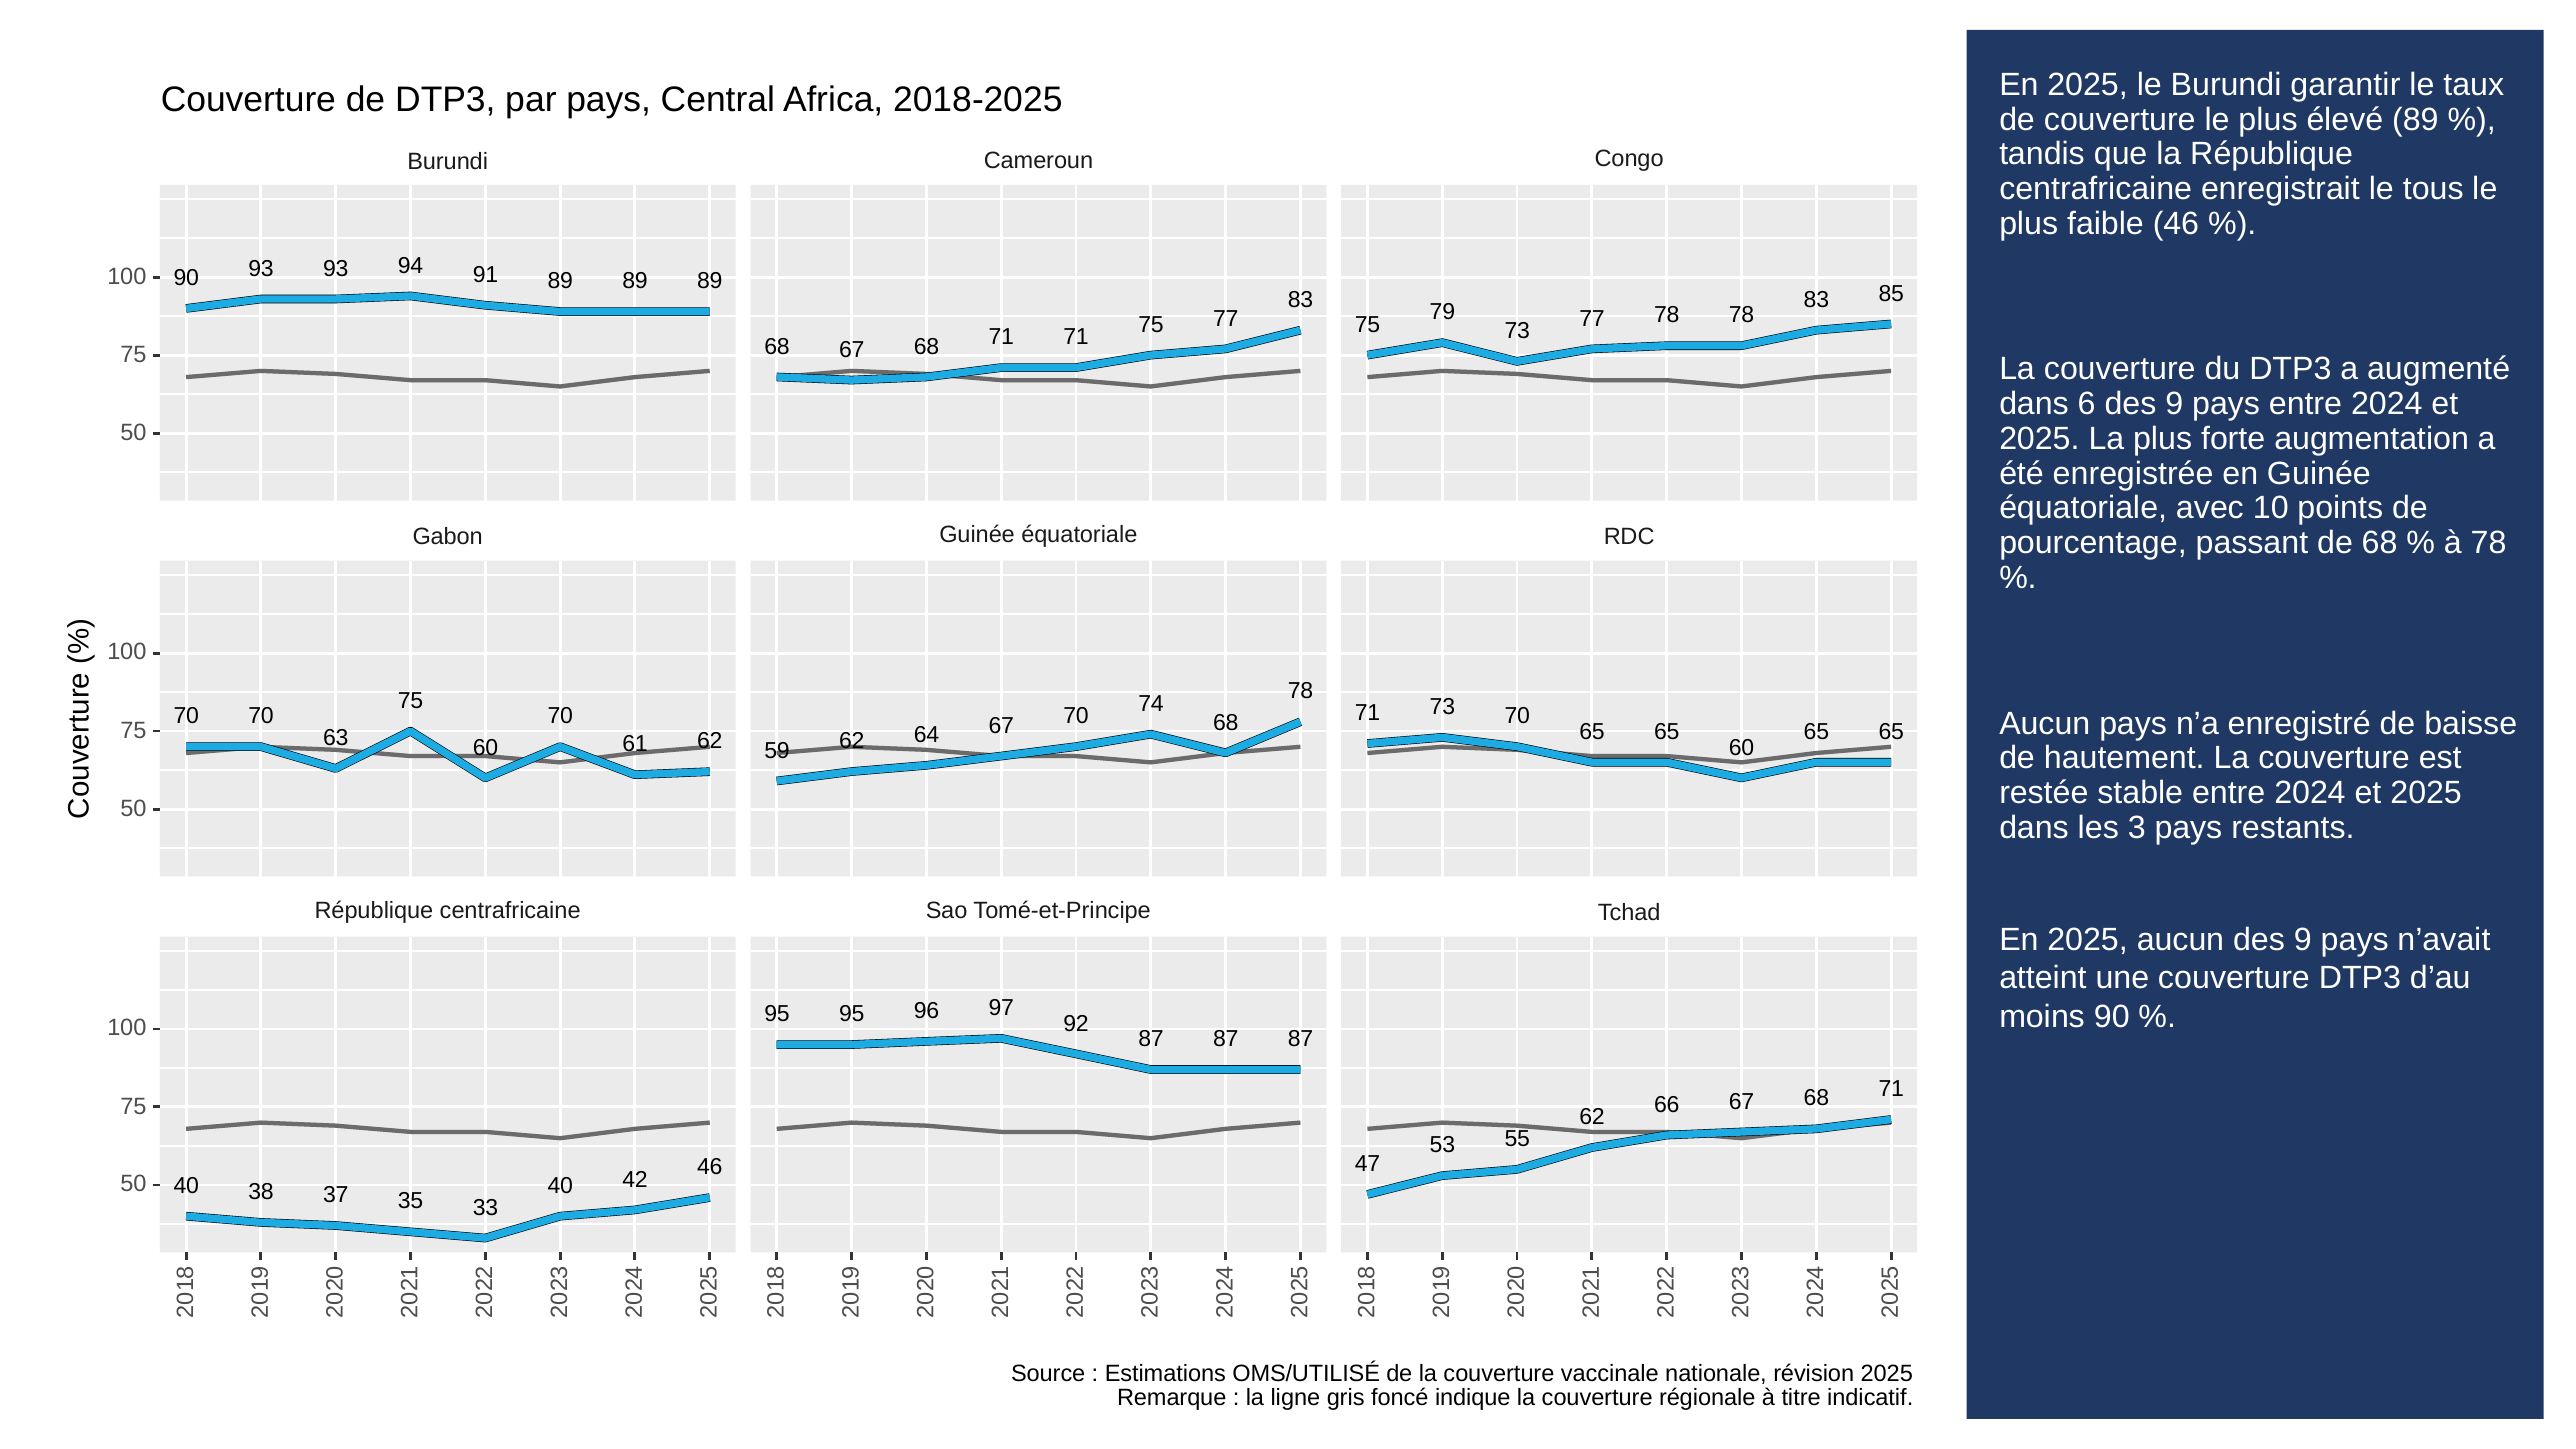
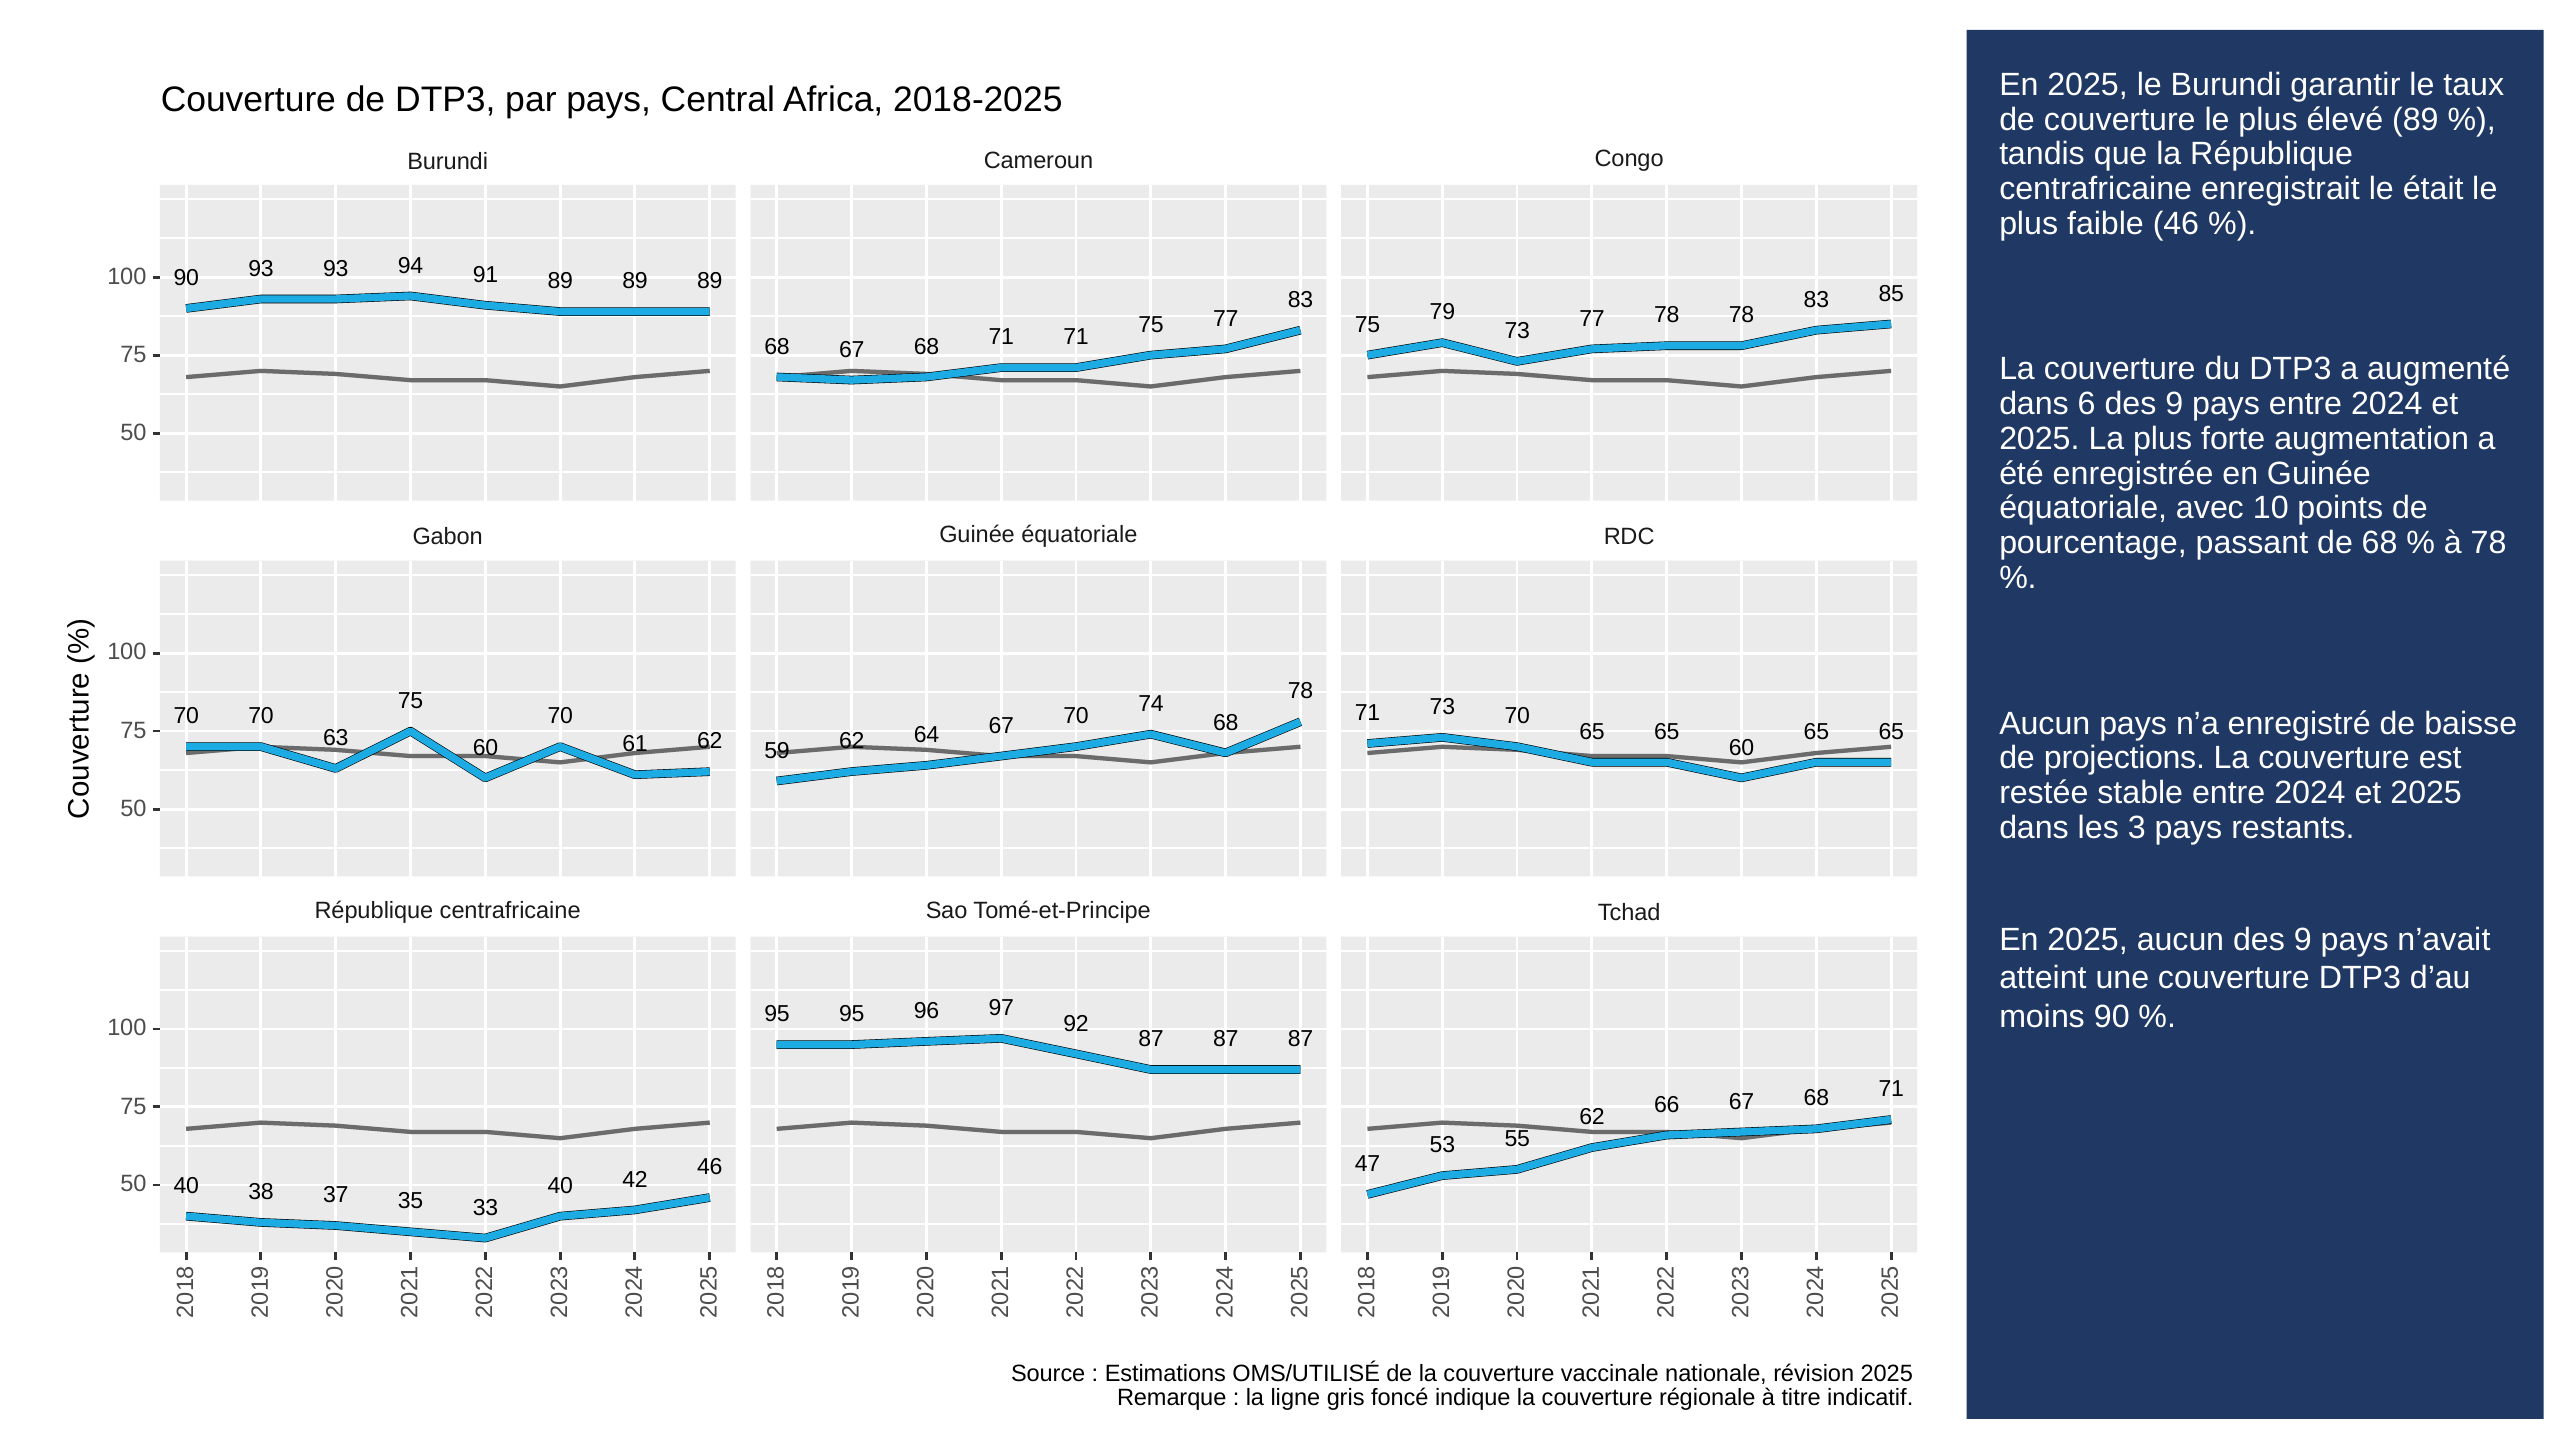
tous: tous -> était (2433, 189)
hautement: hautement -> projections (2124, 758)
